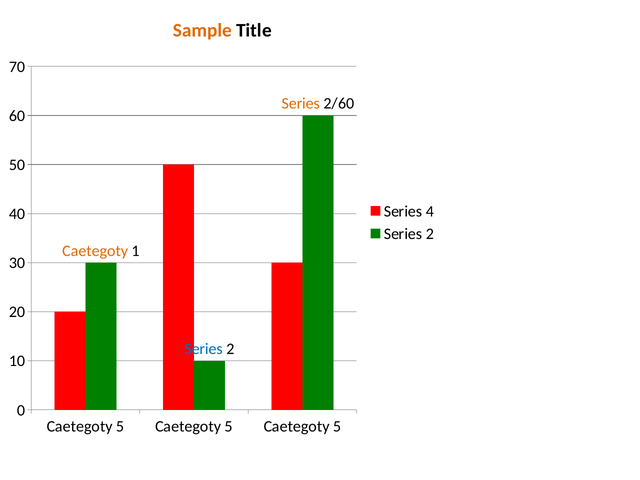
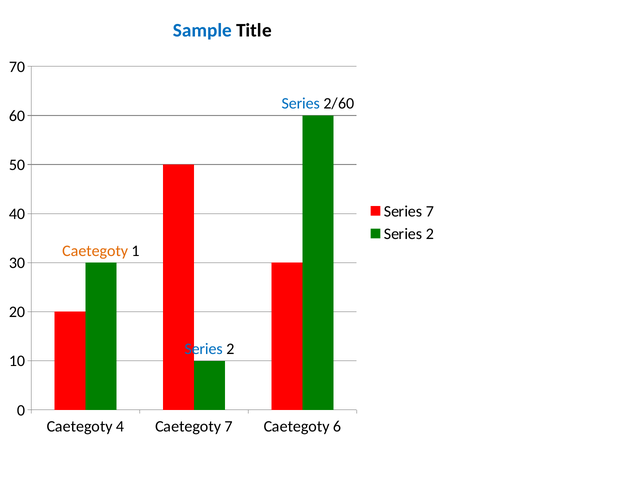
Sample colour: orange -> blue (202, 30)
Series colour: orange -> blue (301, 104)
Series 4: 4 -> 7 (430, 211)
5: 5 -> 4 (120, 426)
5: 5 -> 7 (228, 426)
5: 5 -> 6 (337, 426)
